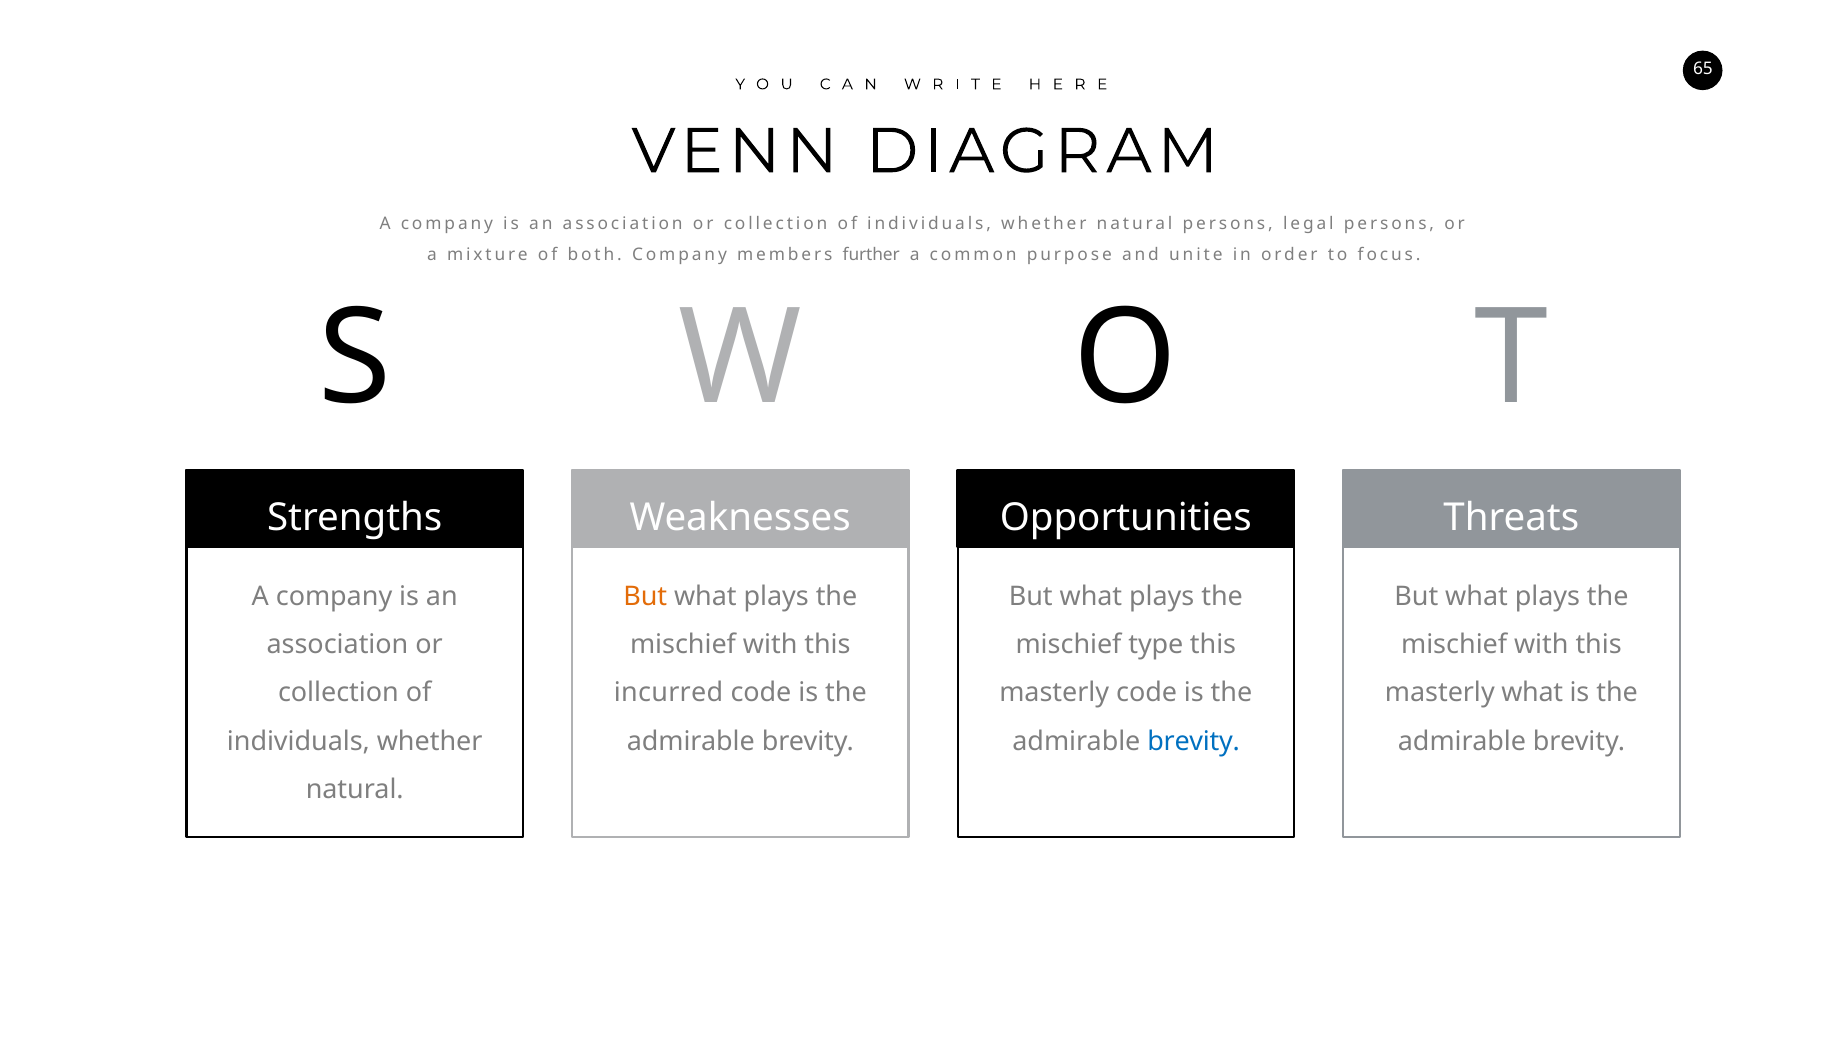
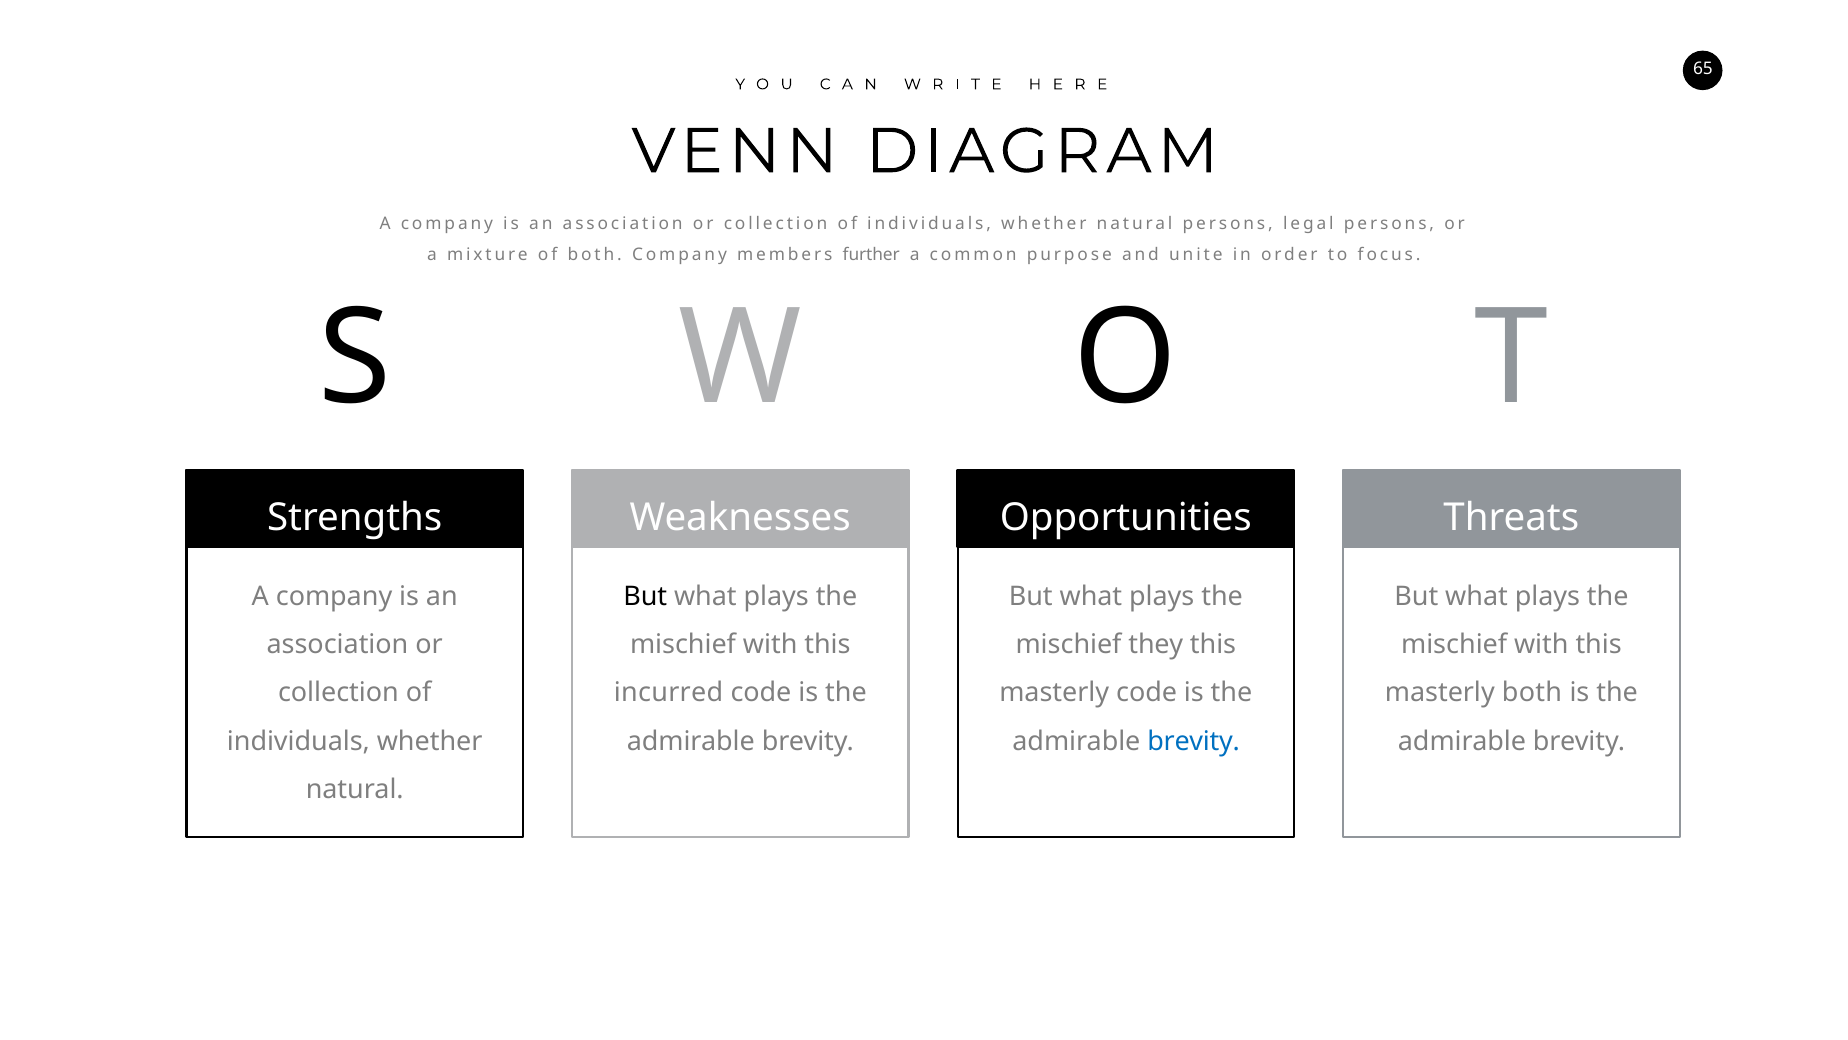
But colour: orange -> black (645, 597)
type: type -> they (1156, 645)
masterly what: what -> both (1532, 693)
